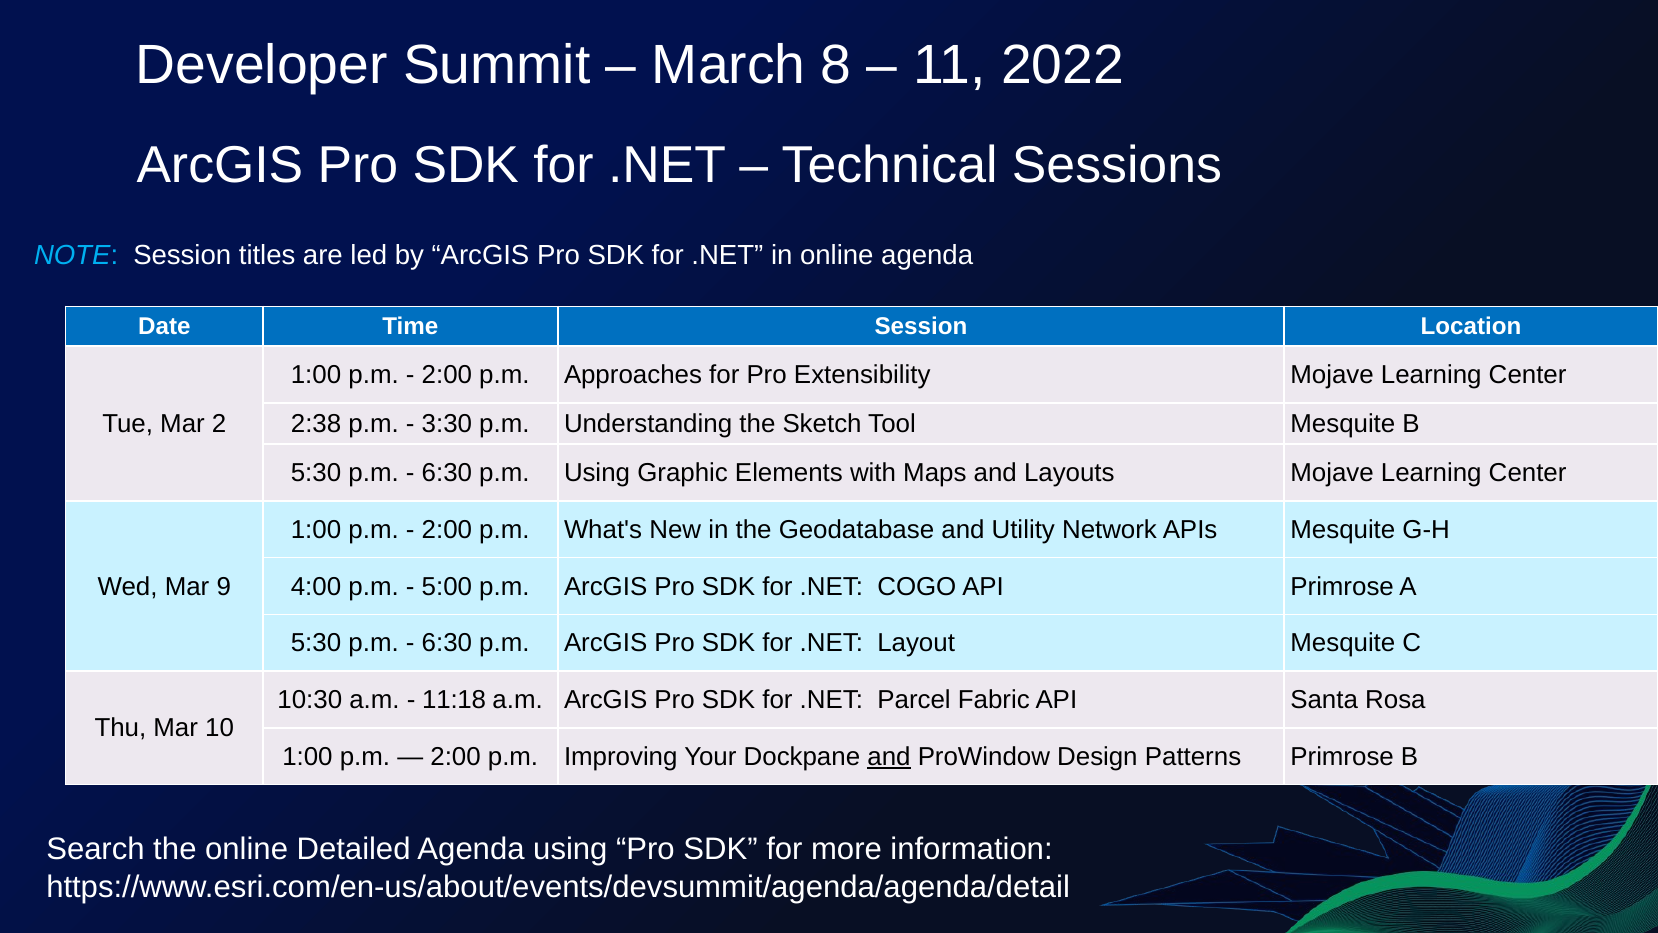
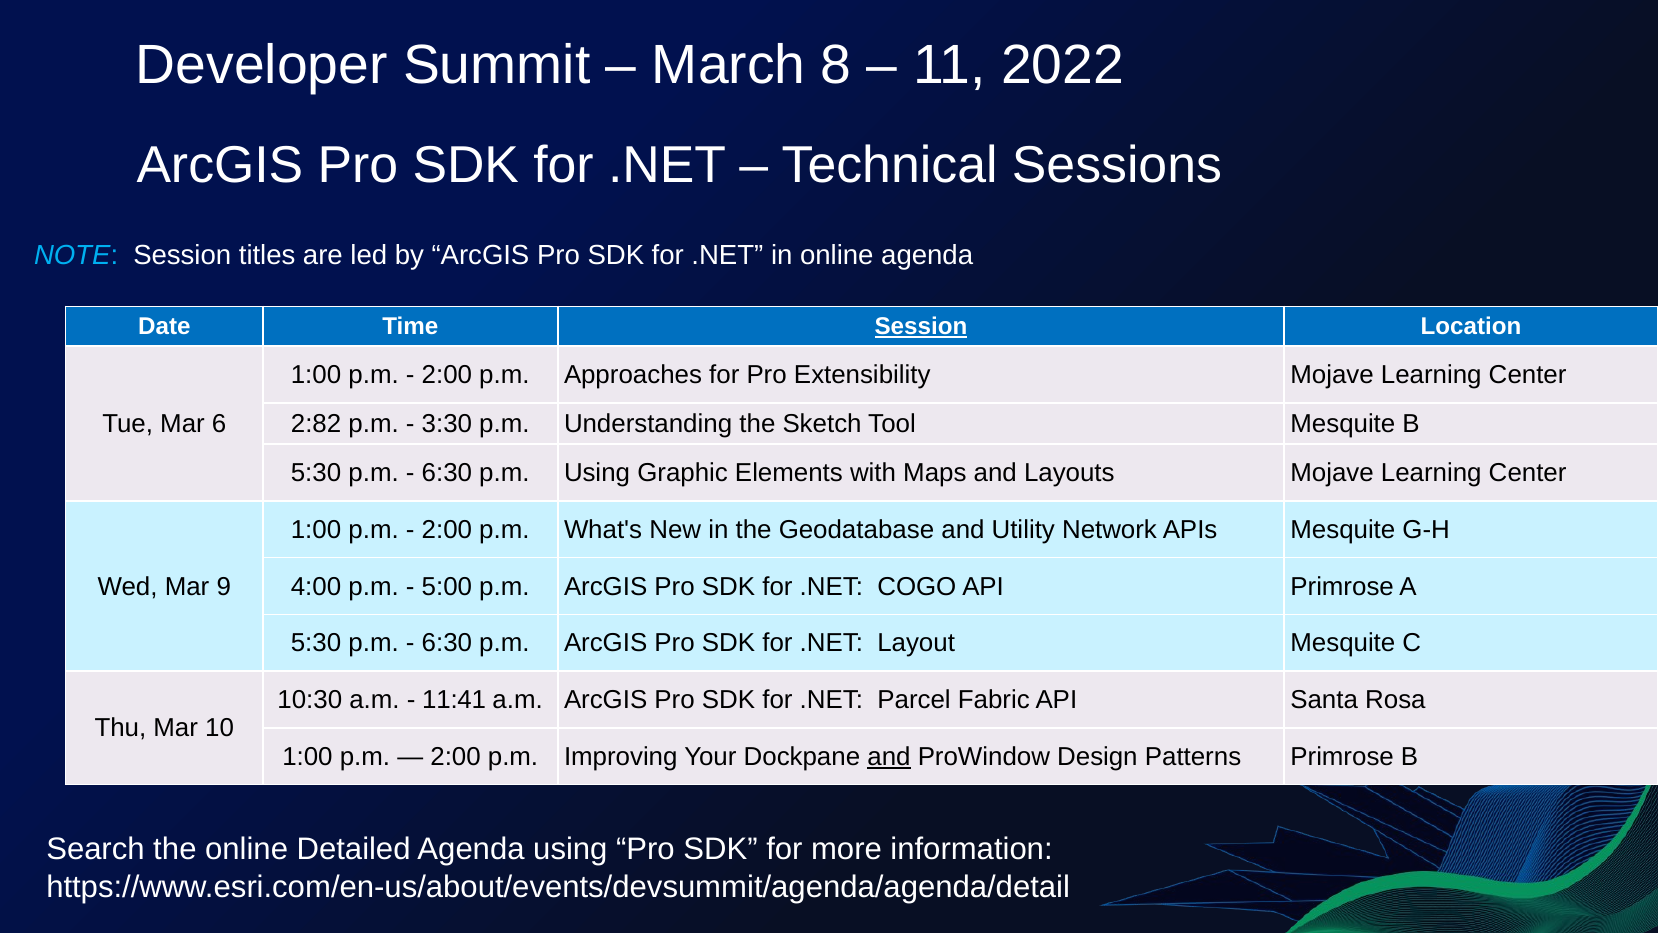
Session underline: none -> present (921, 327)
2: 2 -> 6 (219, 424)
2:38: 2:38 -> 2:82 (316, 424)
11:18: 11:18 -> 11:41 (454, 700)
